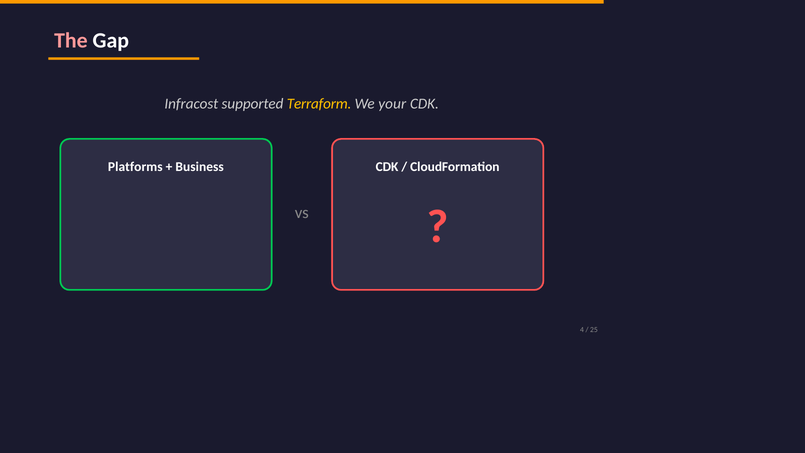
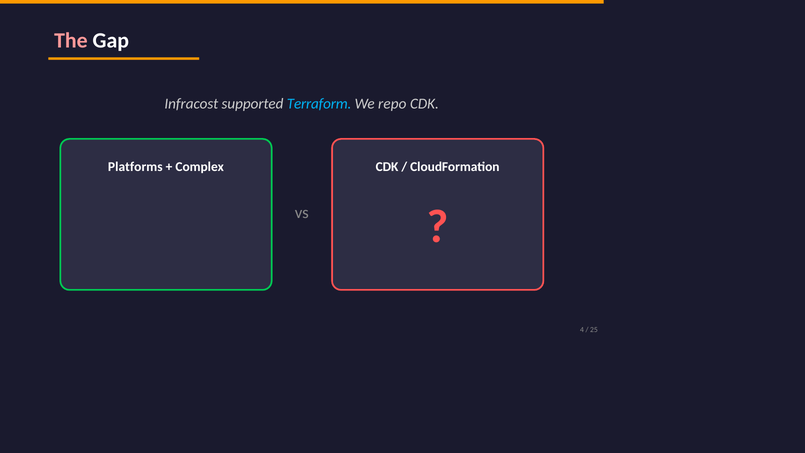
Terraform colour: yellow -> light blue (319, 104)
your: your -> repo (392, 104)
Business: Business -> Complex (200, 167)
